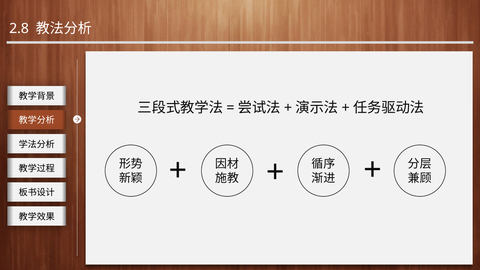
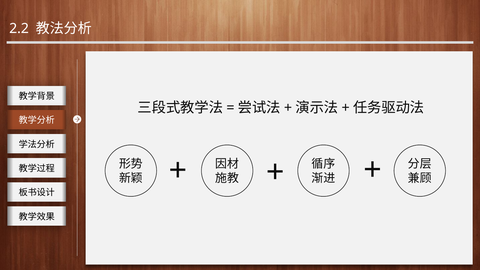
2.8: 2.8 -> 2.2 (19, 29)
